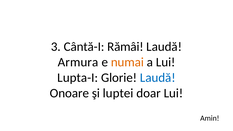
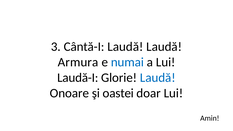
Cântă-I Rămâi: Rămâi -> Laudă (125, 47)
numai colour: orange -> blue (127, 62)
Lupta-I: Lupta-I -> Laudă-I (78, 78)
luptei: luptei -> oastei (118, 93)
